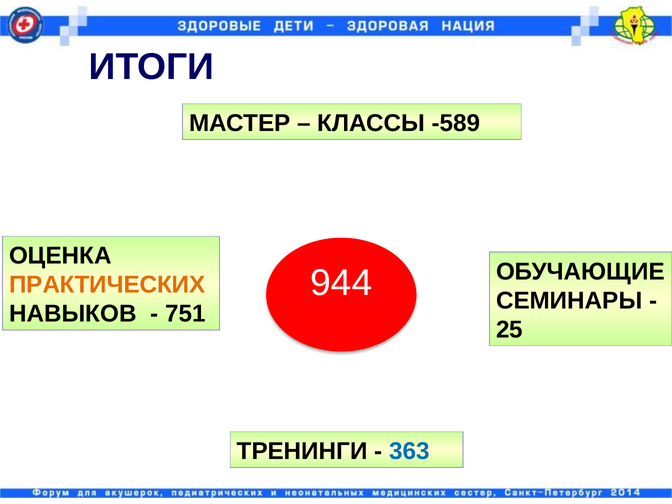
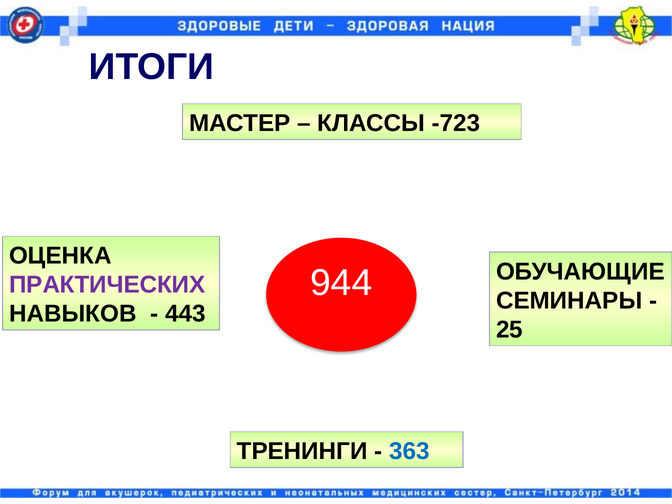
-589: -589 -> -723 (456, 123)
ПРАКТИЧЕСКИХ colour: orange -> purple (107, 285)
751: 751 -> 443 (185, 314)
